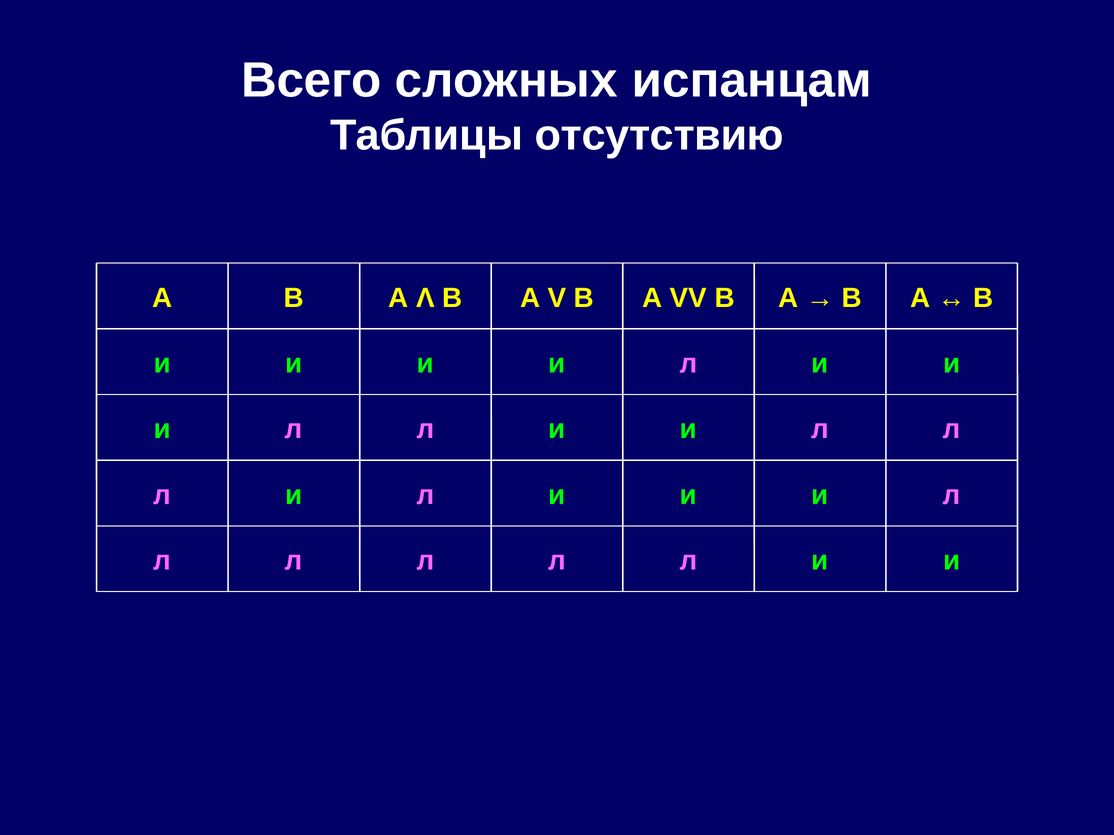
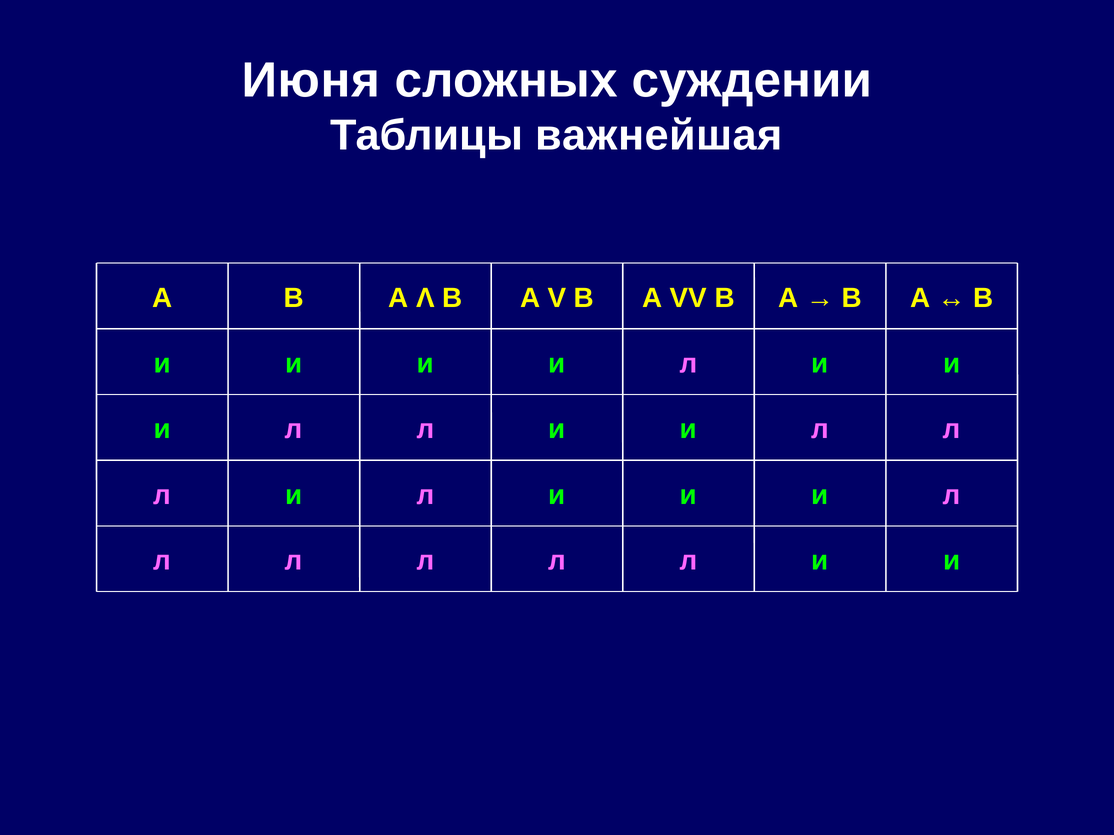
Всего: Всего -> Июня (311, 80)
испанцам: испанцам -> суждении (752, 80)
отсутствию: отсутствию -> важнейшая (659, 136)
